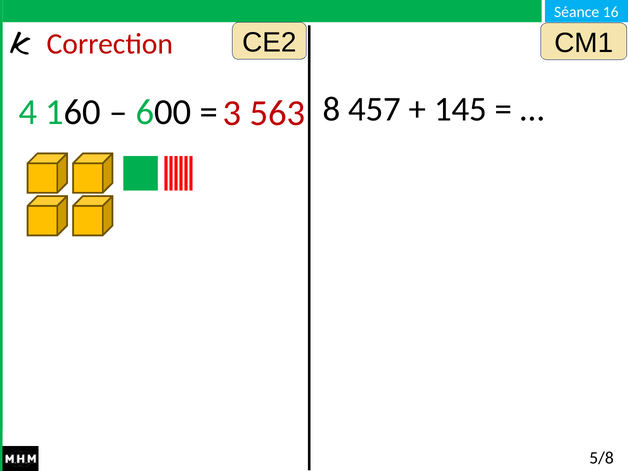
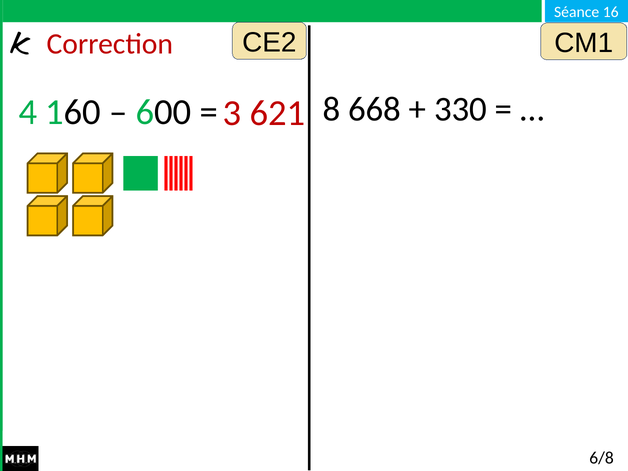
457: 457 -> 668 (375, 109)
145: 145 -> 330 (461, 109)
563: 563 -> 621 (277, 113)
5/8: 5/8 -> 6/8 (601, 458)
